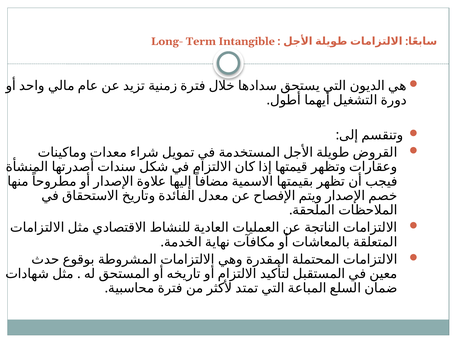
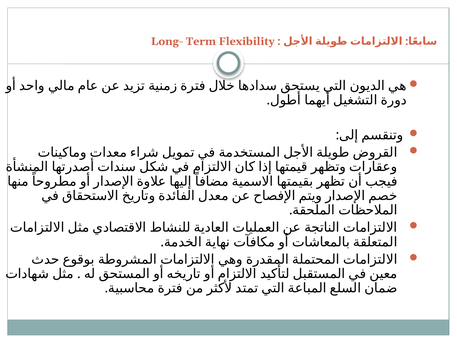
Intangible: Intangible -> Flexibility (247, 41)
